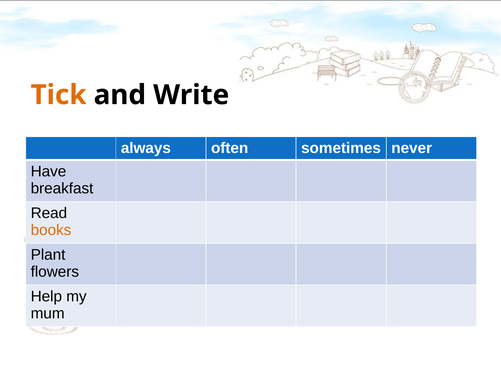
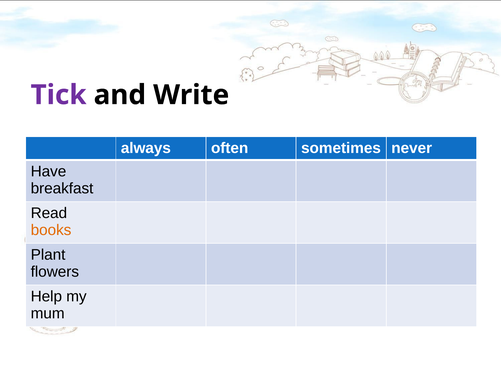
Tick colour: orange -> purple (59, 95)
